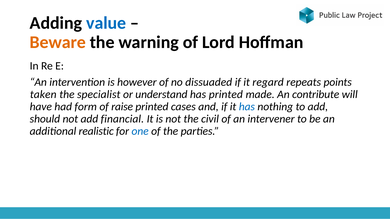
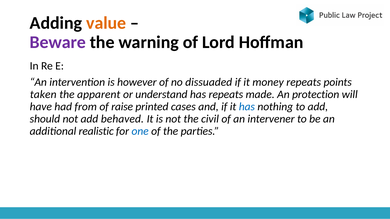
value colour: blue -> orange (106, 23)
Beware colour: orange -> purple (58, 42)
regard: regard -> money (268, 82)
specialist: specialist -> apparent (99, 95)
has printed: printed -> repeats (226, 95)
contribute: contribute -> protection (316, 95)
form: form -> from (86, 107)
financial: financial -> behaved (122, 119)
